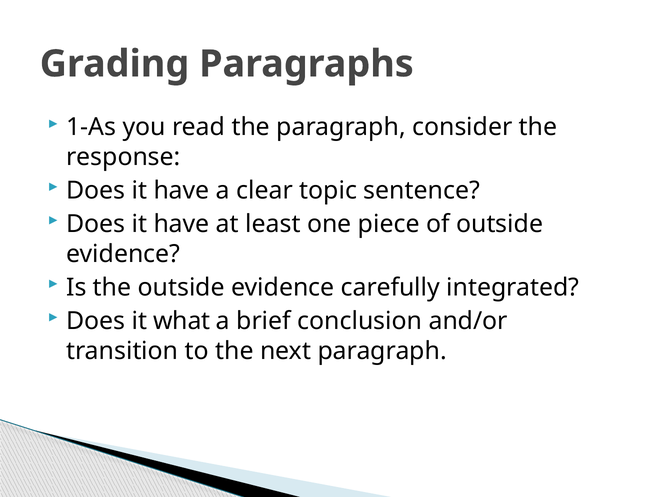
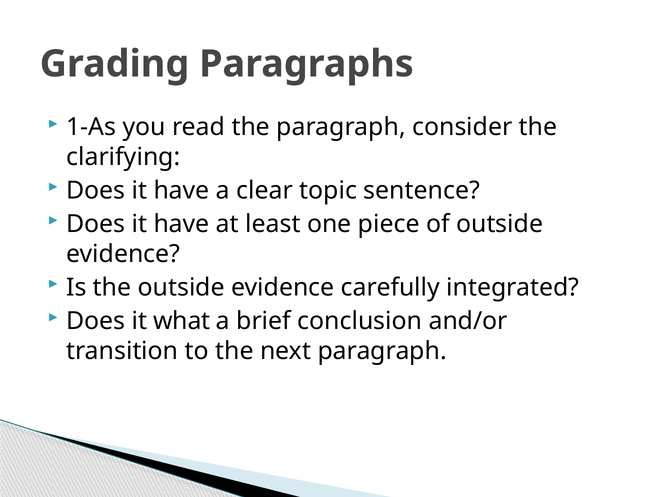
response: response -> clarifying (123, 157)
